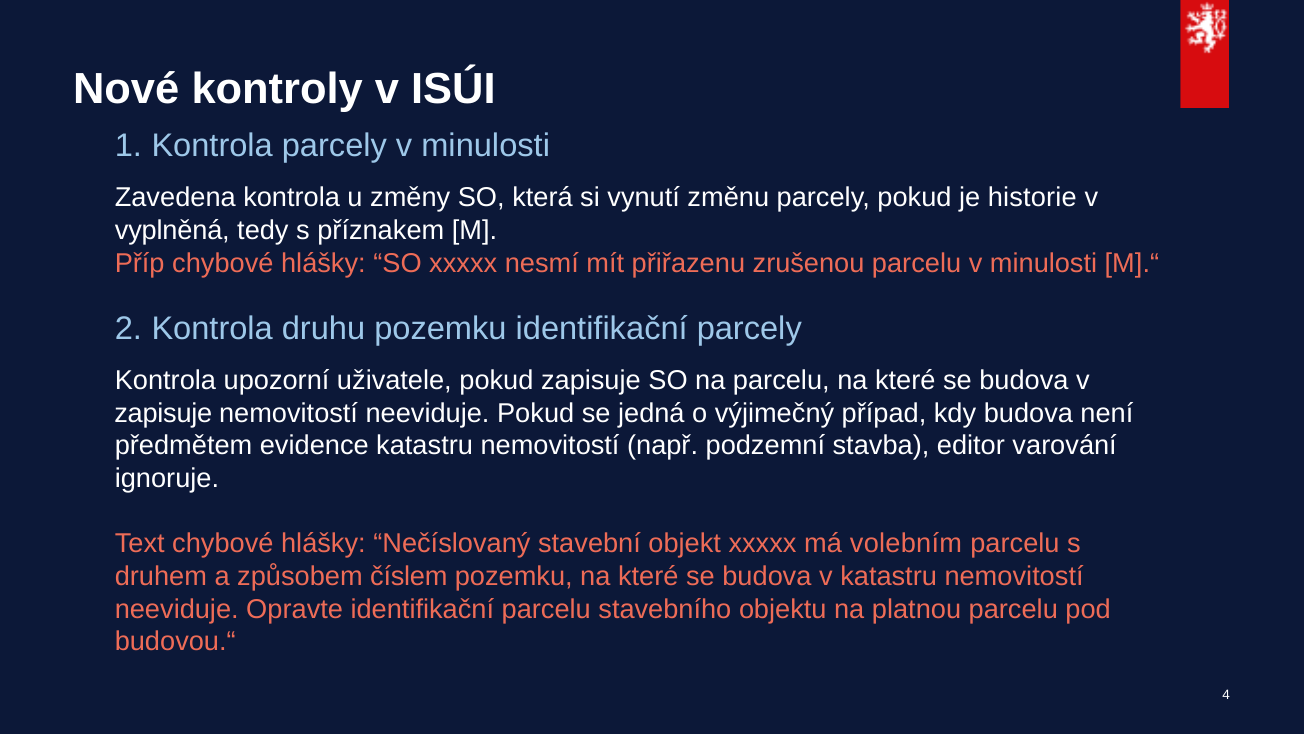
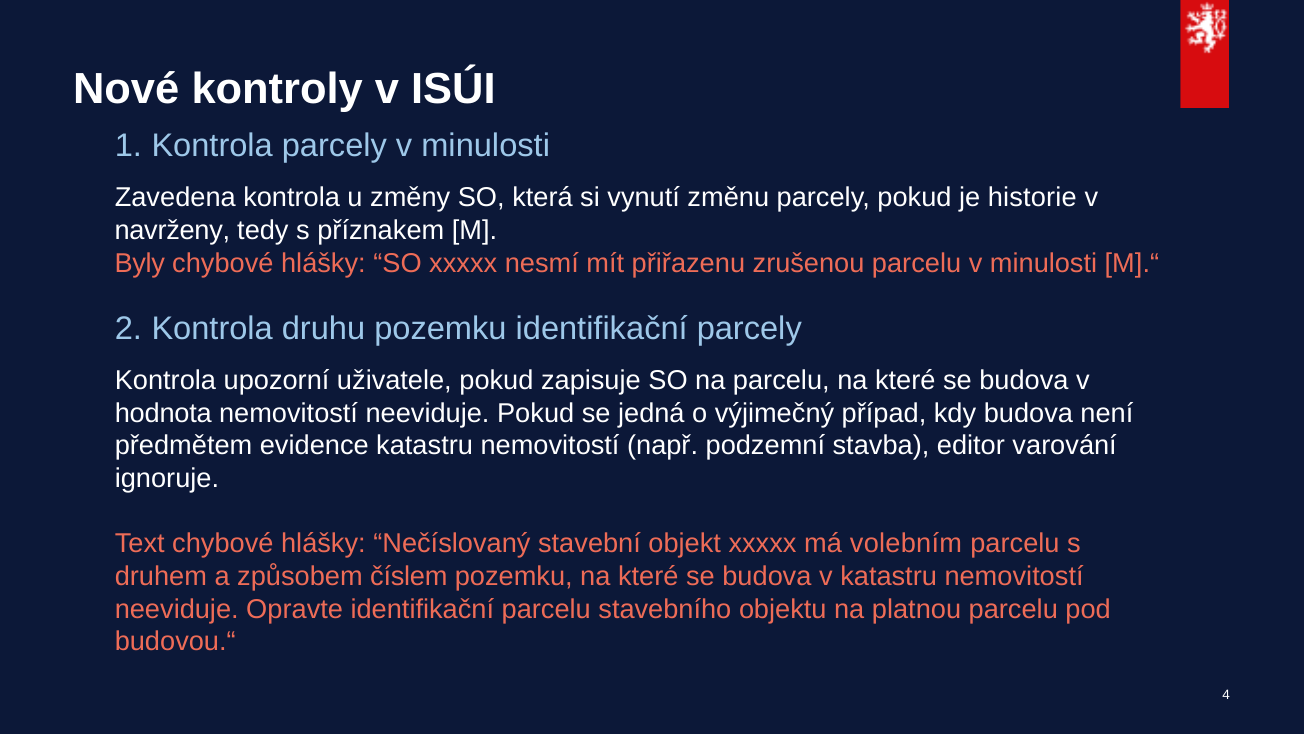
vyplněná: vyplněná -> navrženy (172, 230)
Příp: Příp -> Byly (140, 263)
zapisuje: zapisuje -> hodnota (163, 413)
